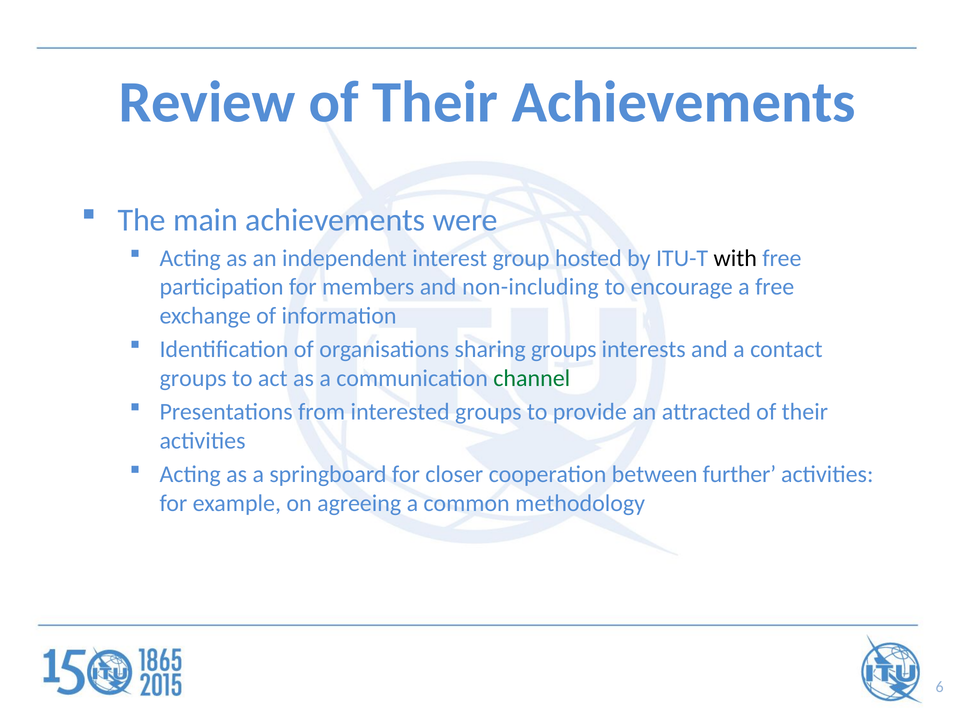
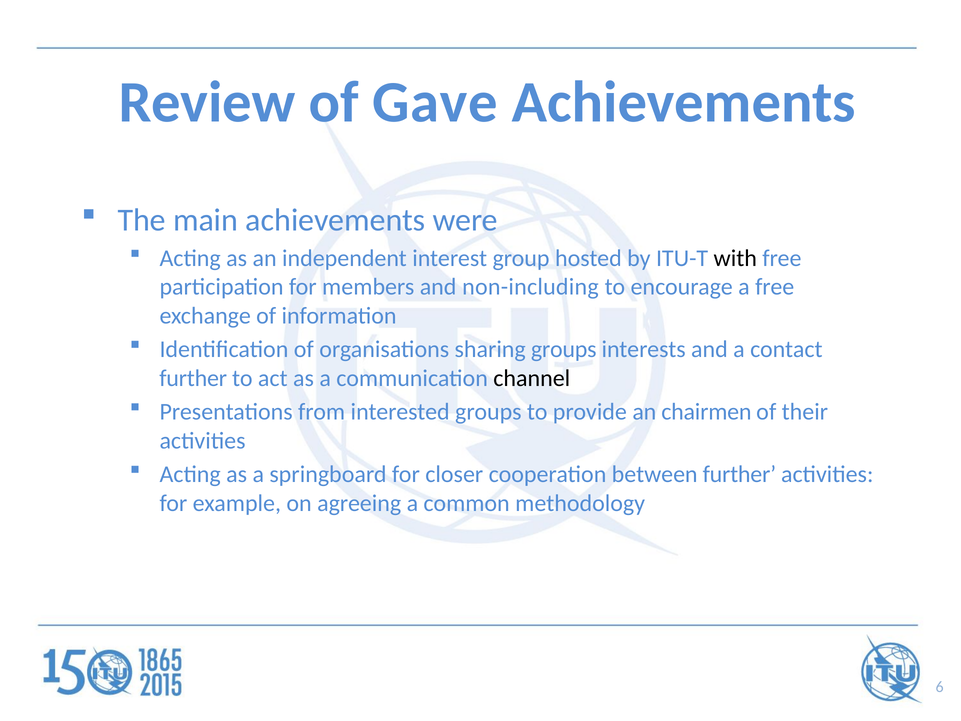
Review of Their: Their -> Gave (435, 102)
groups: groups -> further (193, 378)
channel colour: green -> black (532, 378)
attracted: attracted -> chairmen (706, 412)
